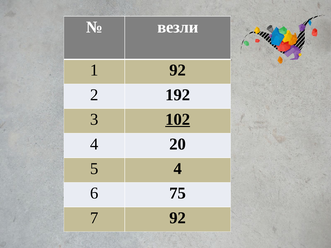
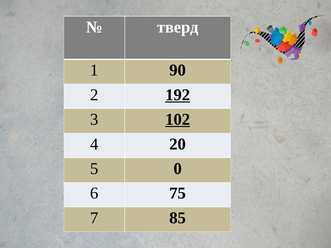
везли: везли -> тверд (178, 27)
1 92: 92 -> 90 (178, 70)
192 underline: none -> present (178, 95)
5 4: 4 -> 0 (178, 169)
7 92: 92 -> 85 (178, 218)
